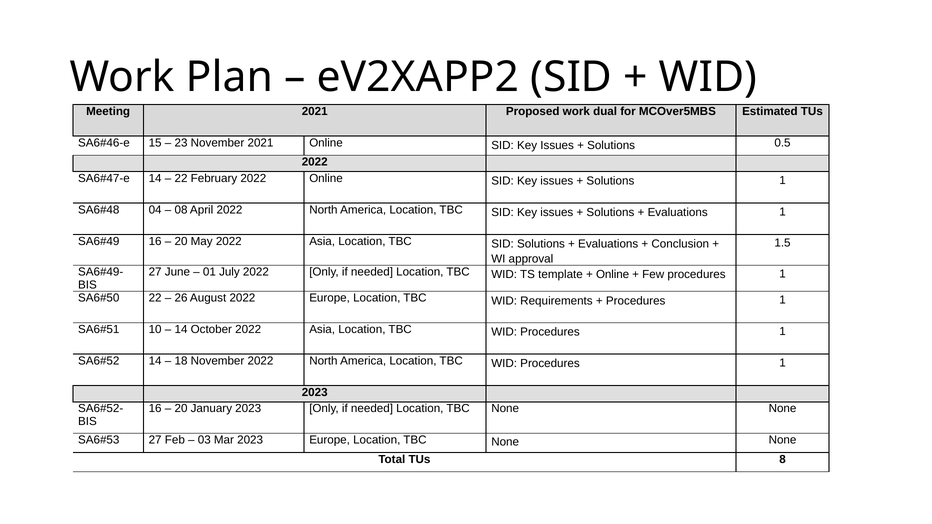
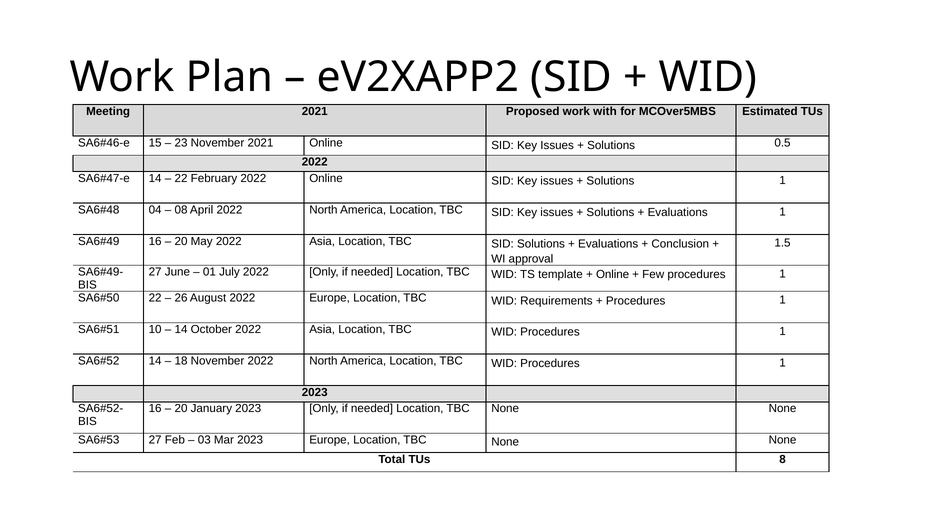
dual: dual -> with (605, 111)
